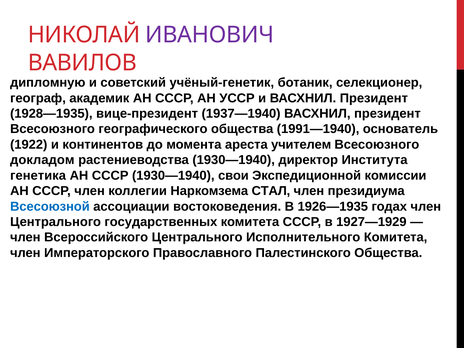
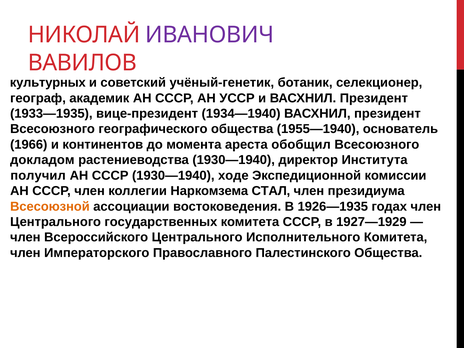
дипломную: дипломную -> культурных (48, 83)
1928—1935: 1928—1935 -> 1933—1935 (51, 114)
1937—1940: 1937—1940 -> 1934—1940 (241, 114)
1991—1940: 1991—1940 -> 1955—1940 (318, 129)
1922: 1922 -> 1966 (29, 145)
учителем: учителем -> обобщил (301, 145)
генетика: генетика -> получил (38, 175)
свои: свои -> ходе (233, 175)
Всесоюзной colour: blue -> orange (50, 206)
